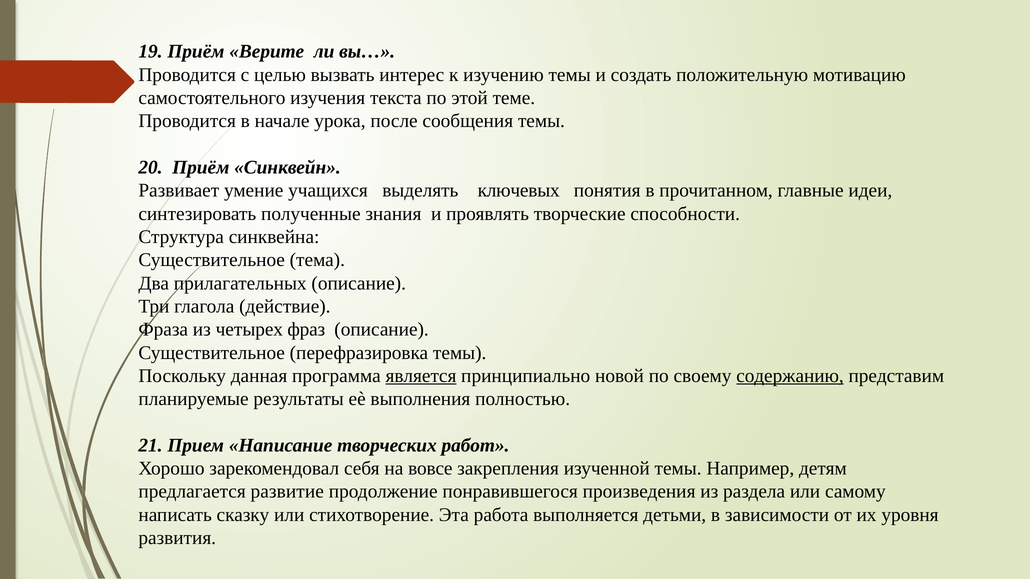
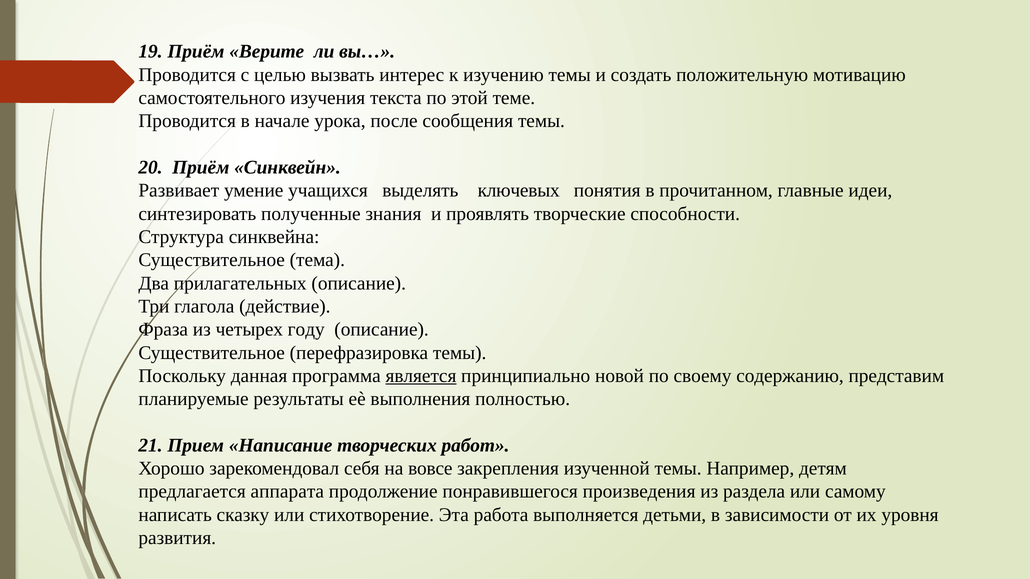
фраз: фраз -> году (306, 330)
содержанию underline: present -> none (790, 376)
развитие: развитие -> аппарата (287, 492)
